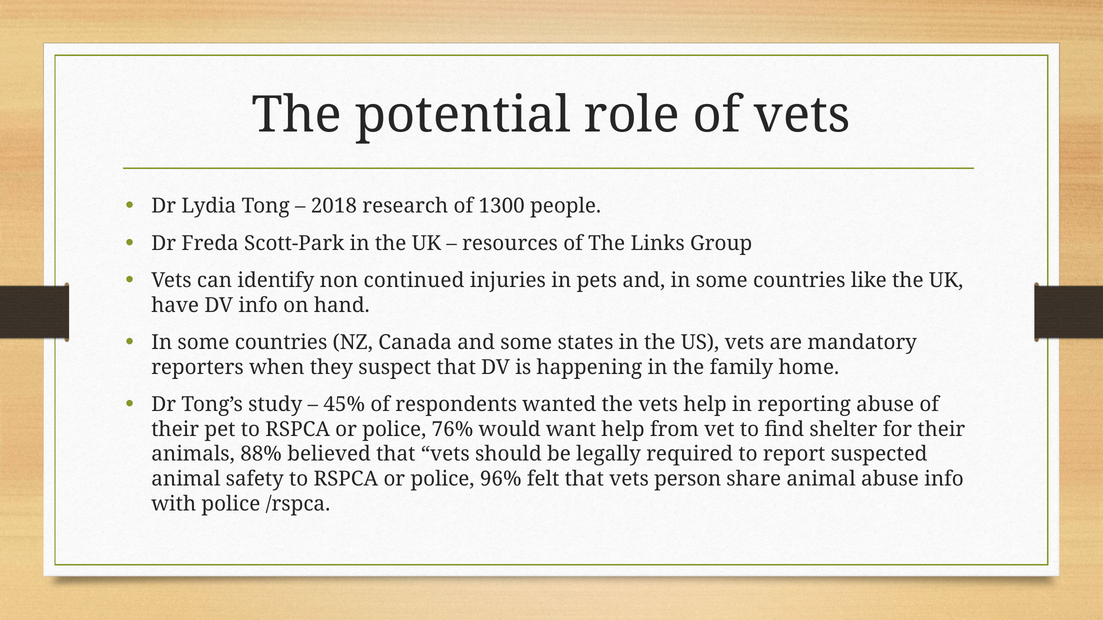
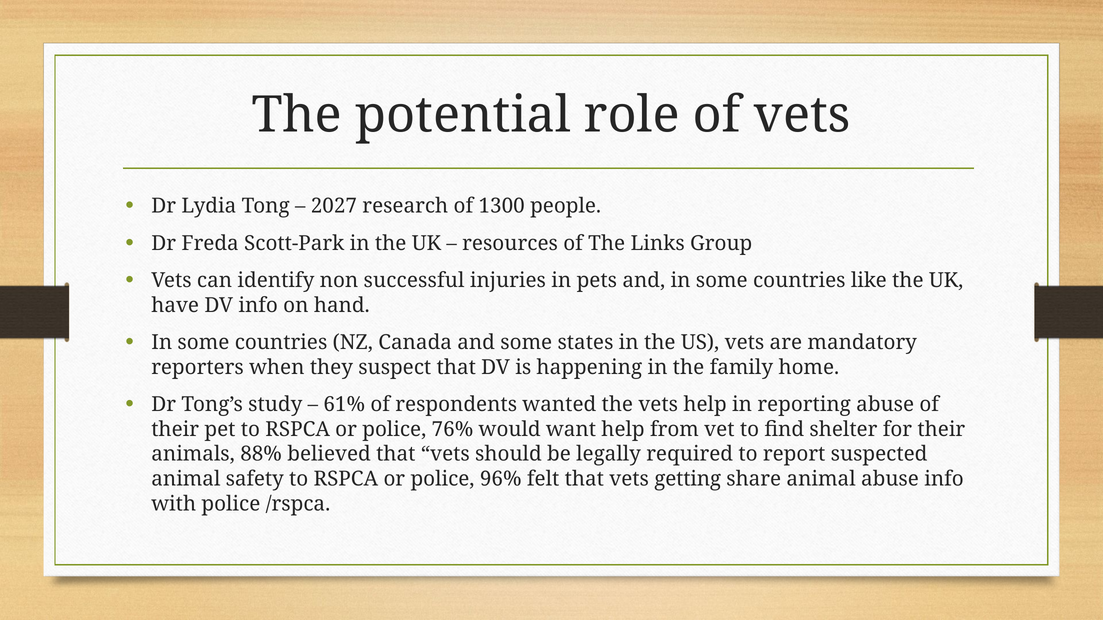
2018: 2018 -> 2027 (334, 206)
continued: continued -> successful (414, 281)
45%: 45% -> 61% (344, 405)
person: person -> getting (688, 479)
